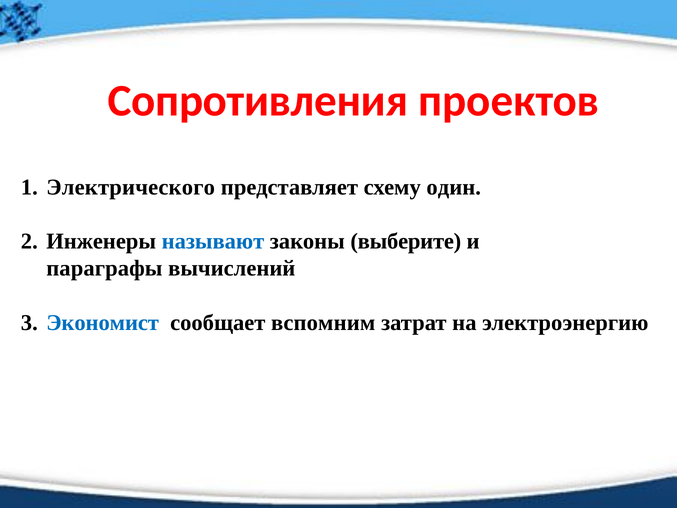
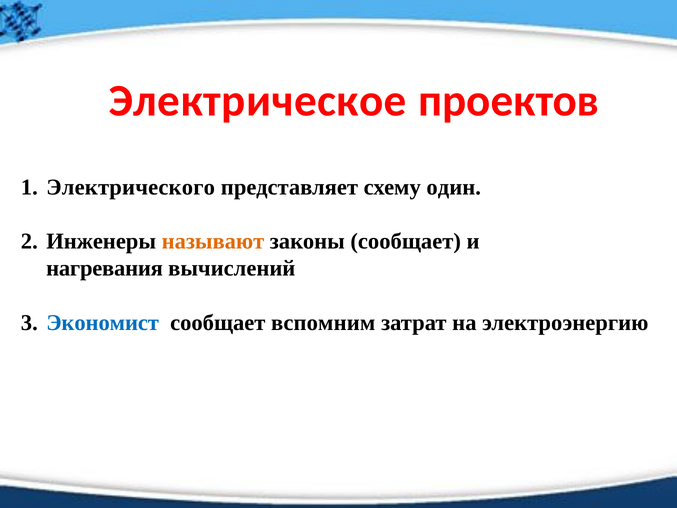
Сопротивления: Сопротивления -> Электрическое (258, 101)
называют colour: blue -> orange (213, 241)
законы выберите: выберите -> сообщает (406, 241)
параграфы: параграфы -> нагревания (105, 268)
